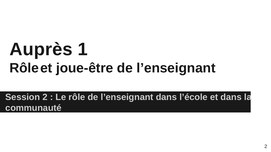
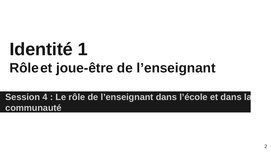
Auprès: Auprès -> Identité (41, 50)
Session 2: 2 -> 4 (45, 97)
